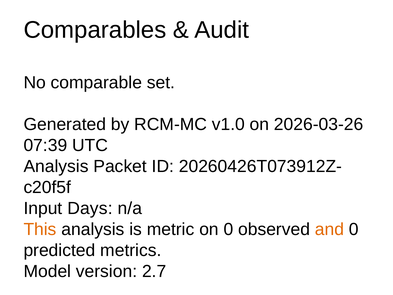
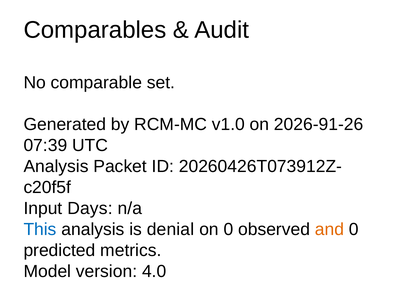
2026-03-26: 2026-03-26 -> 2026-91-26 (319, 124)
This colour: orange -> blue (40, 229)
metric: metric -> denial (170, 229)
2.7: 2.7 -> 4.0 (154, 271)
